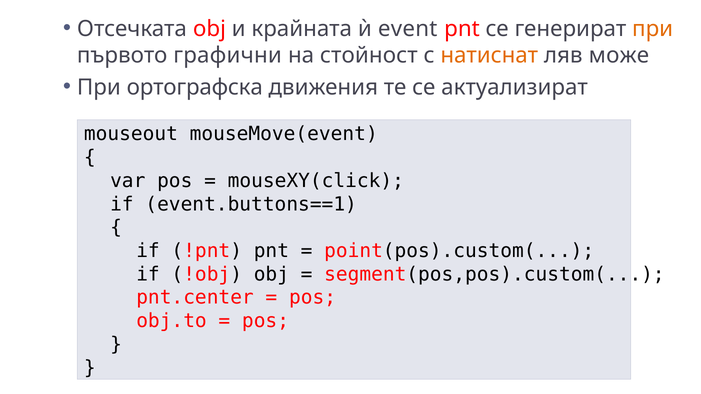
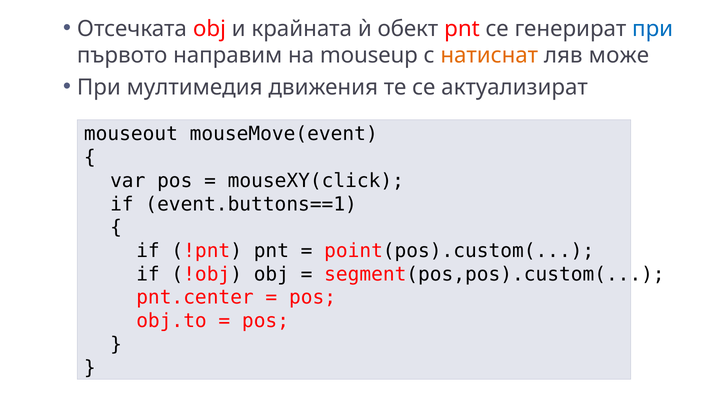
event: event -> обект (408, 29)
при colour: orange -> blue (653, 29)
графични: графични -> направим (228, 56)
стойност: стойност -> mouseup (369, 56)
ортографска: ортографска -> мултимедия (195, 87)
